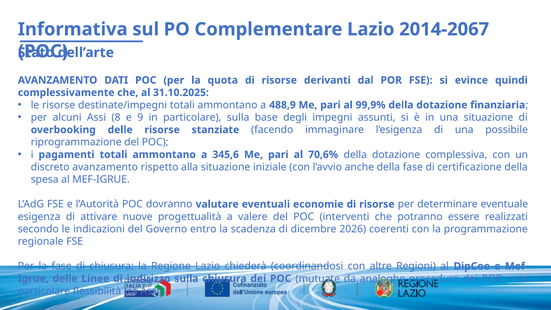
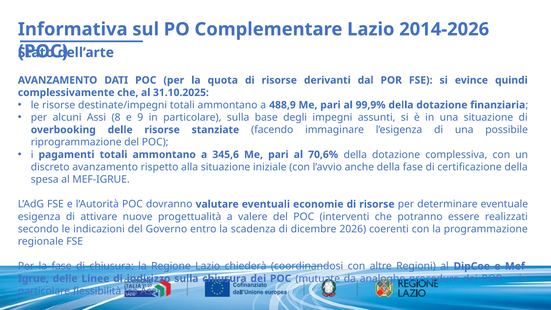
2014-2067: 2014-2067 -> 2014-2026 (444, 29)
